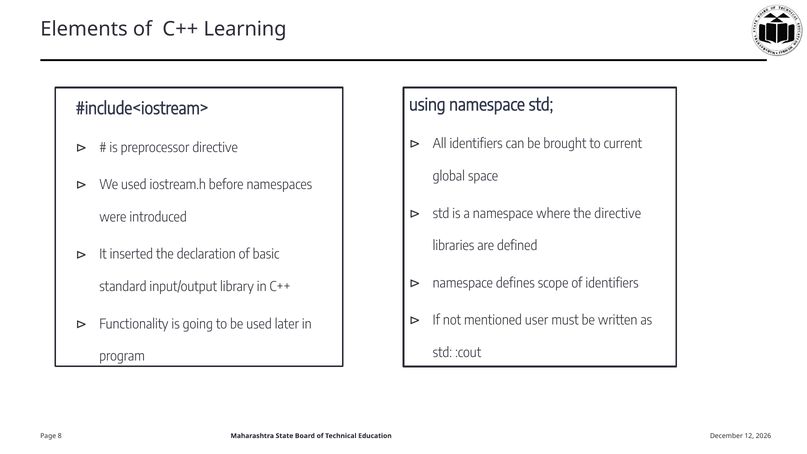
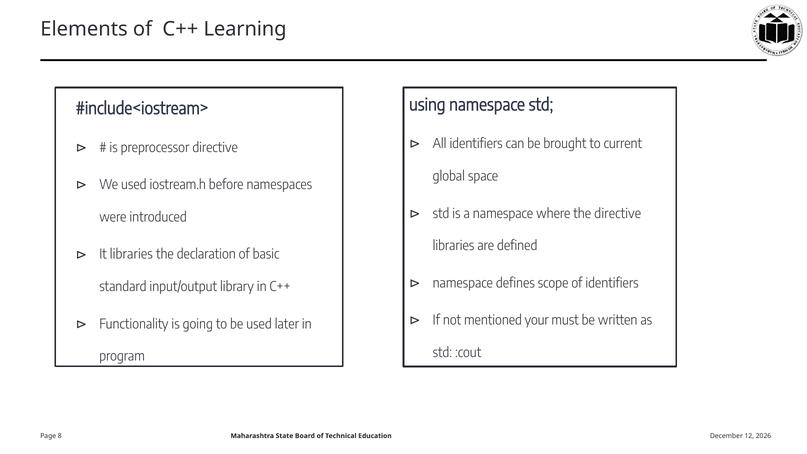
It inserted: inserted -> libraries (131, 254)
user: user -> your (537, 320)
